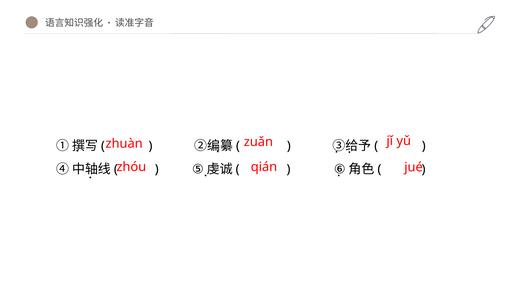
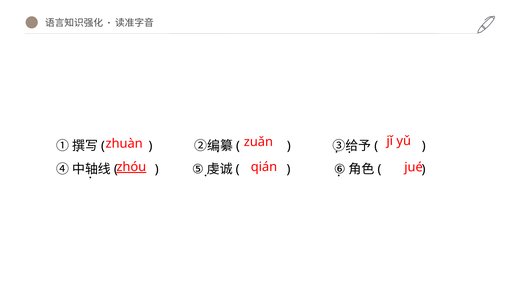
zhóu underline: none -> present (131, 167)
